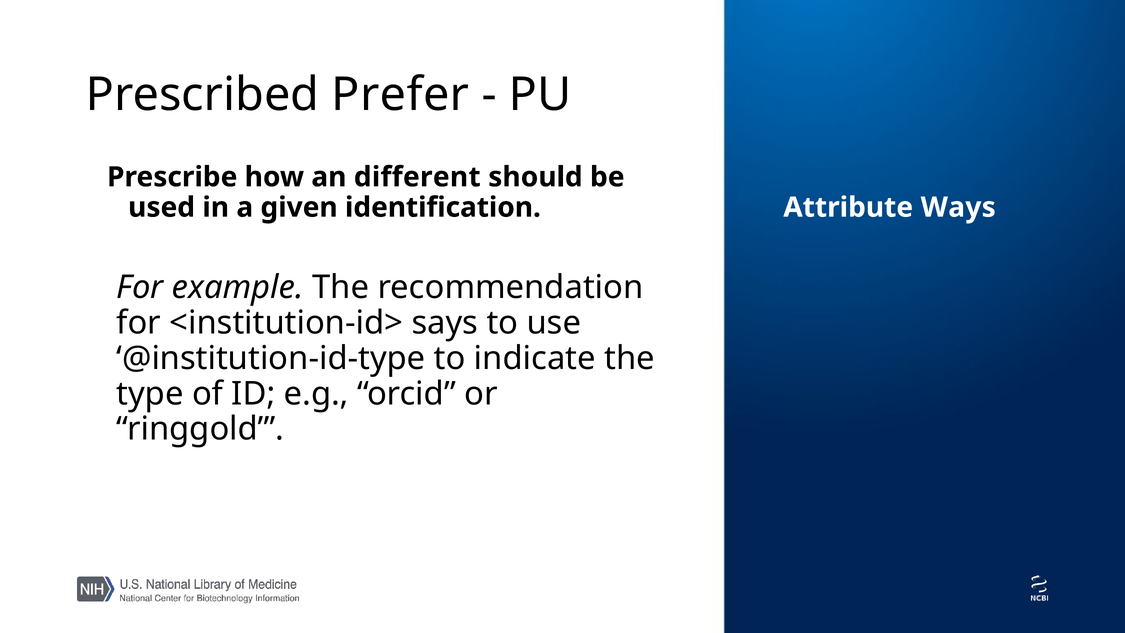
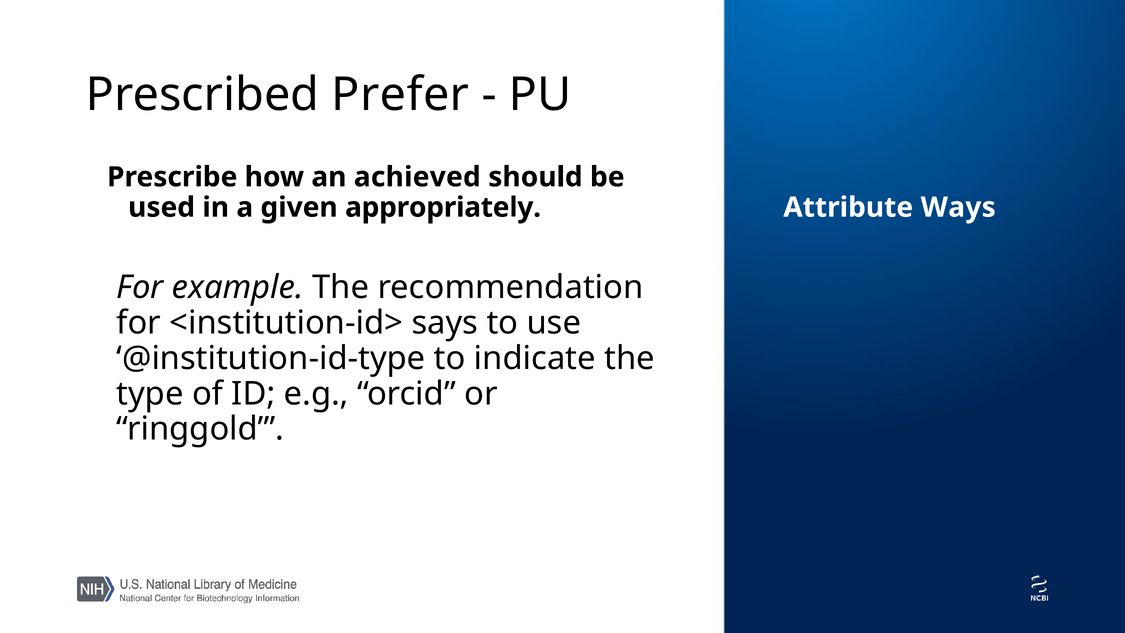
different: different -> achieved (417, 177)
identification: identification -> appropriately (443, 207)
